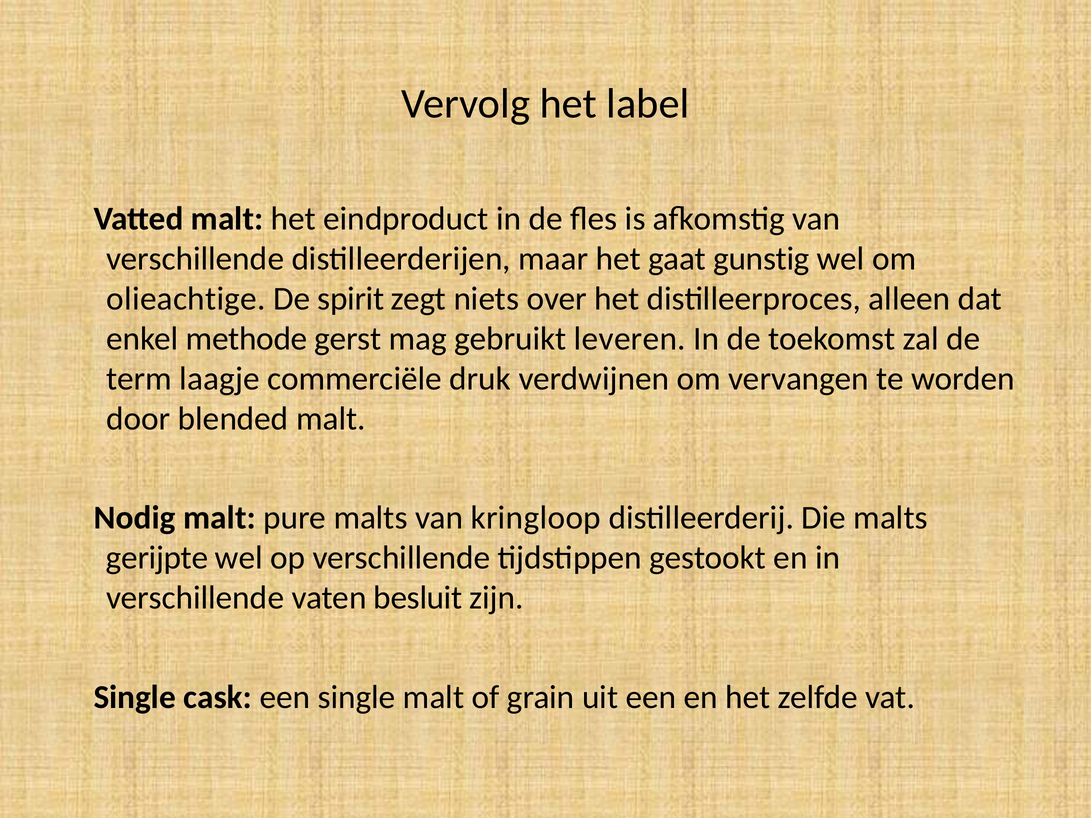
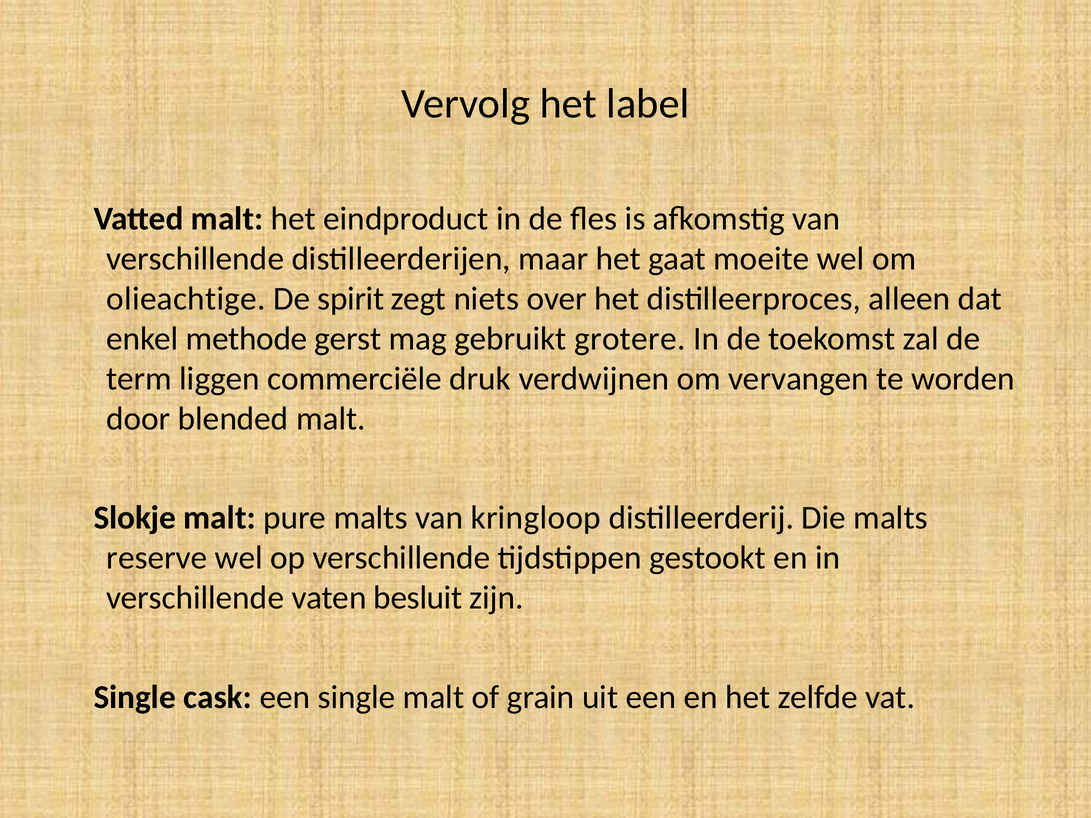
gunstig: gunstig -> moeite (761, 259)
leveren: leveren -> grotere (630, 339)
laagje: laagje -> liggen (220, 379)
Nodig: Nodig -> Slokje (135, 518)
gerijpte: gerijpte -> reserve (157, 558)
